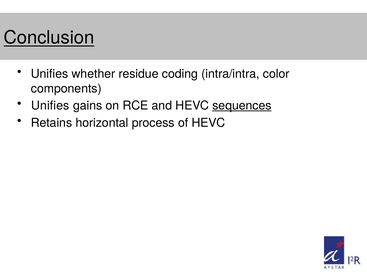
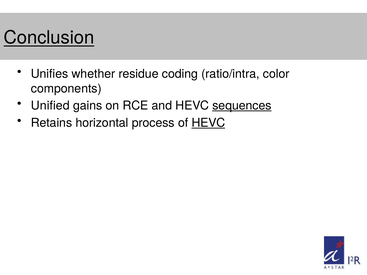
intra/intra: intra/intra -> ratio/intra (230, 74)
Unifies: Unifies -> Unified (50, 106)
HEVC underline: none -> present (208, 123)
